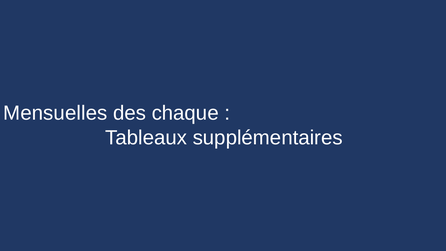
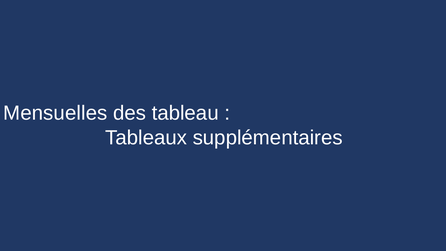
chaque: chaque -> tableau (185, 113)
